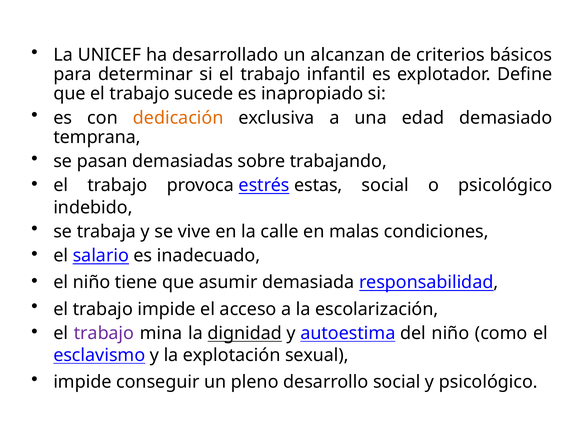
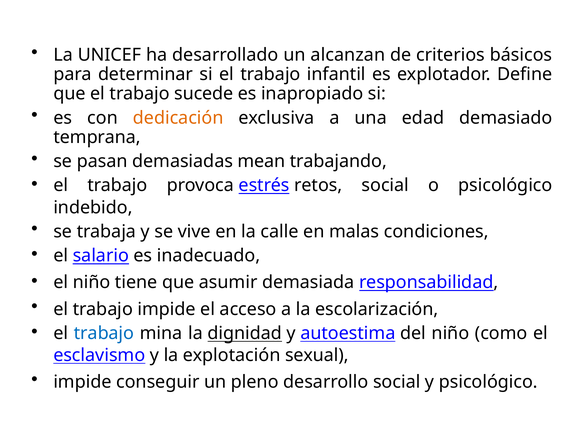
sobre: sobre -> mean (262, 161)
estas: estas -> retos (318, 185)
trabajo colour: purple -> blue (104, 333)
